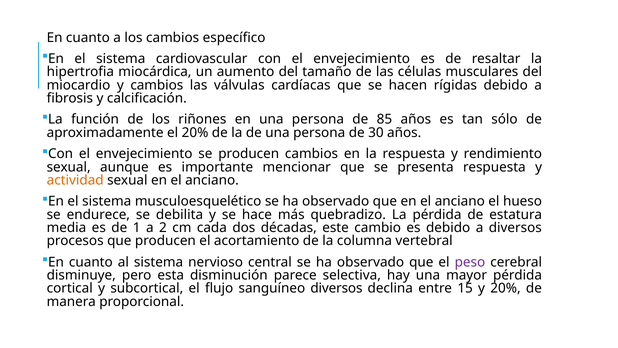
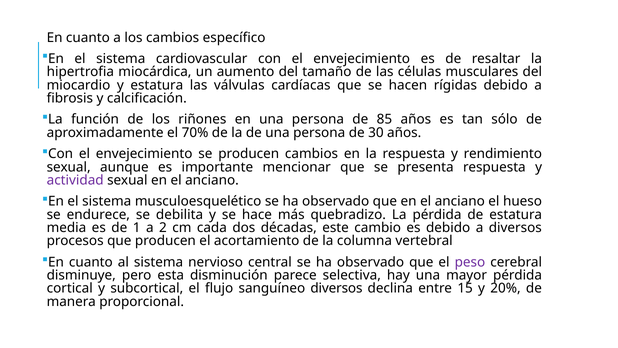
y cambios: cambios -> estatura (157, 85)
el 20%: 20% -> 70% (195, 133)
actividad colour: orange -> purple (75, 180)
